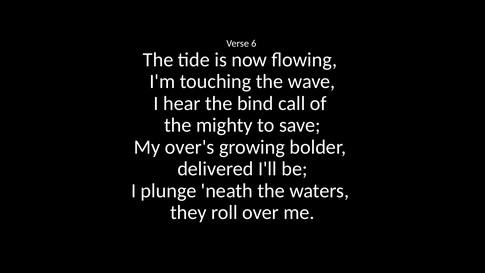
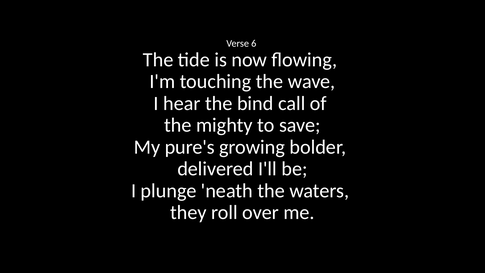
over's: over's -> pure's (190, 147)
